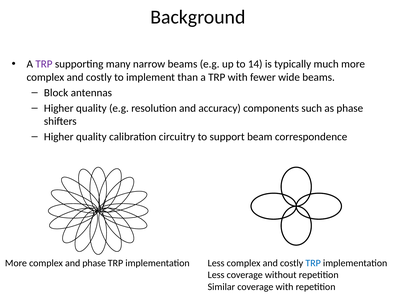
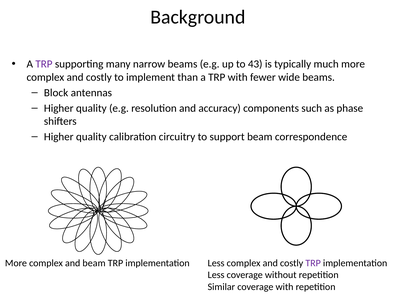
14: 14 -> 43 (255, 64)
and phase: phase -> beam (94, 263)
TRP colour: blue -> purple (313, 263)
